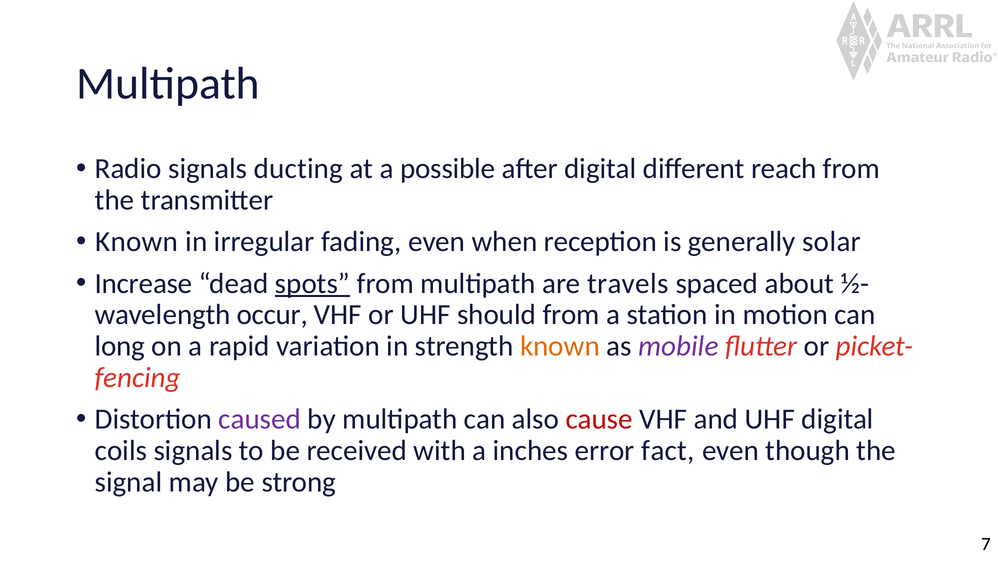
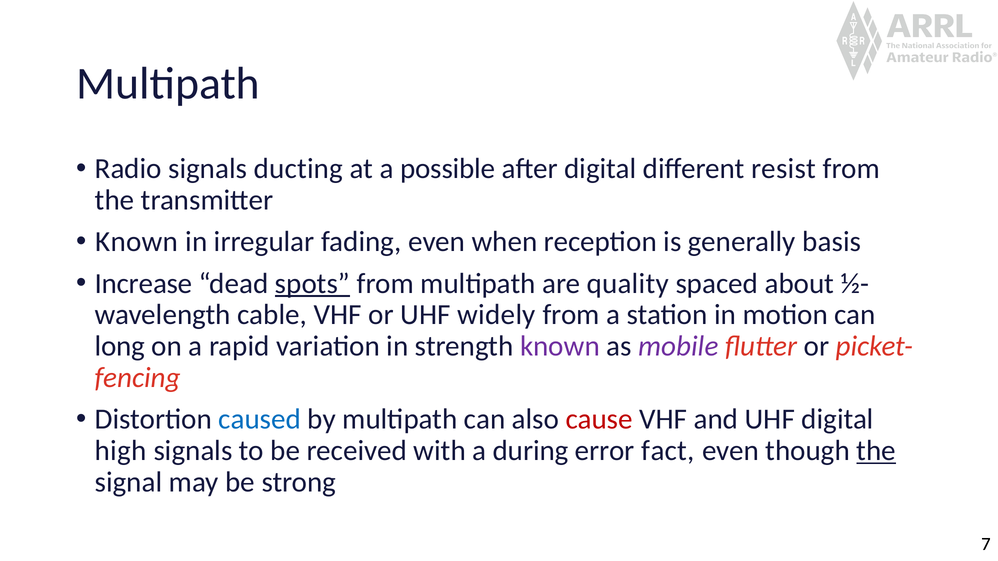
reach: reach -> resist (784, 169)
solar: solar -> basis (832, 242)
travels: travels -> quality (628, 284)
occur: occur -> cable (272, 315)
should: should -> widely (496, 315)
known colour: orange -> purple (560, 346)
caused colour: purple -> blue (260, 420)
coils: coils -> high (121, 451)
inches: inches -> during (531, 451)
the underline: none -> present (876, 451)
